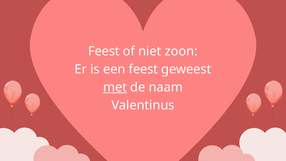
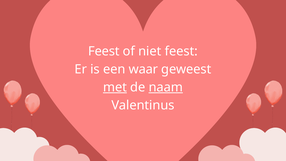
niet zoon: zoon -> feest (181, 51)
een feest: feest -> waar (143, 69)
naam underline: none -> present (166, 87)
